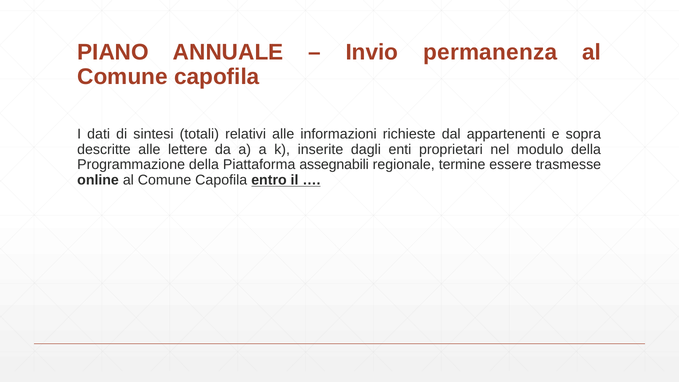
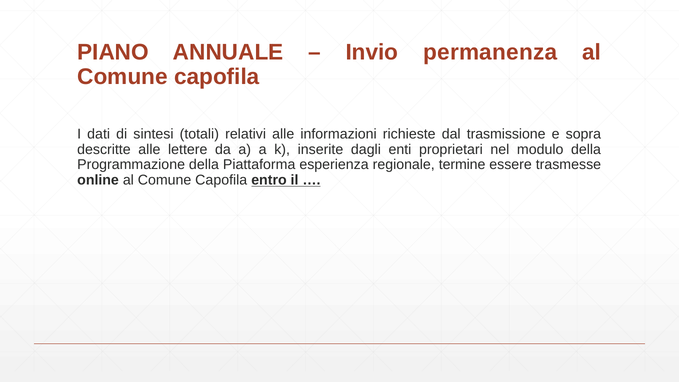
appartenenti: appartenenti -> trasmissione (506, 134)
assegnabili: assegnabili -> esperienza (334, 165)
